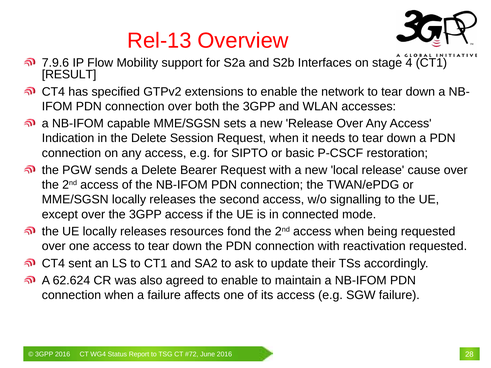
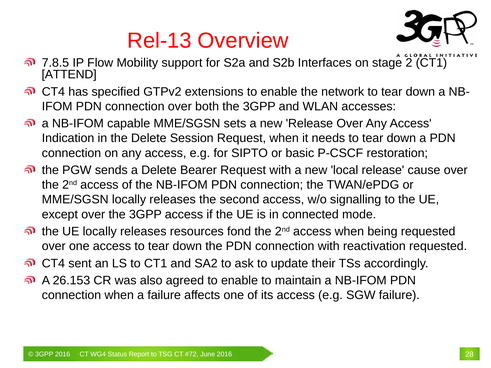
7.9.6: 7.9.6 -> 7.8.5 (55, 63)
4: 4 -> 2 (409, 63)
RESULT: RESULT -> ATTEND (69, 75)
62.624: 62.624 -> 26.153 (71, 281)
